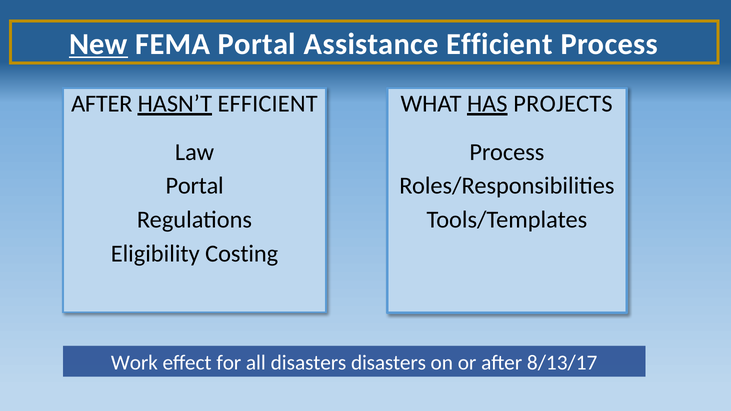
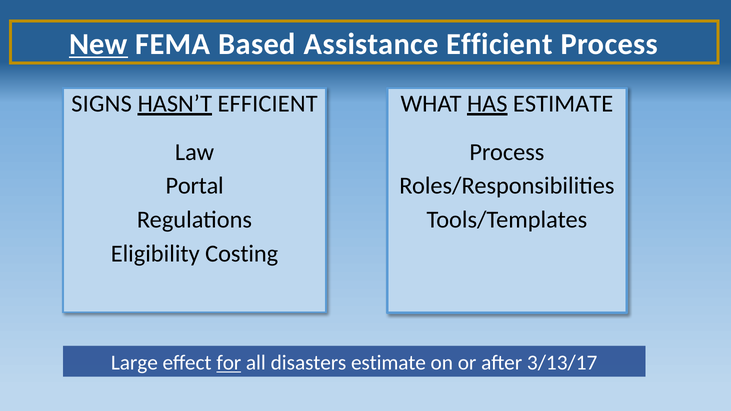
FEMA Portal: Portal -> Based (257, 44)
AFTER: AFTER -> SIGNS (102, 104)
PROJECTS: PROJECTS -> ESTIMATE (563, 104)
Work: Work -> Large (134, 363)
for underline: none -> present (229, 363)
disasters disasters: disasters -> estimate (388, 363)
8/13/17: 8/13/17 -> 3/13/17 (562, 363)
